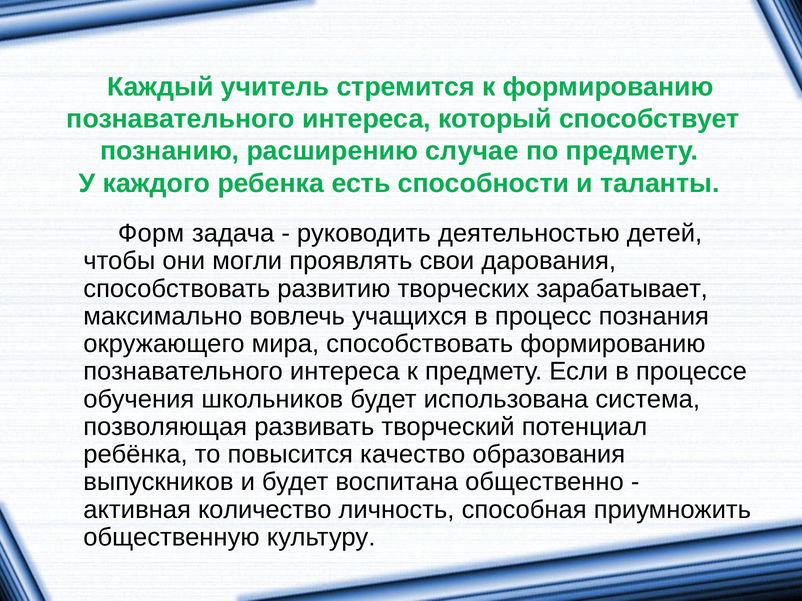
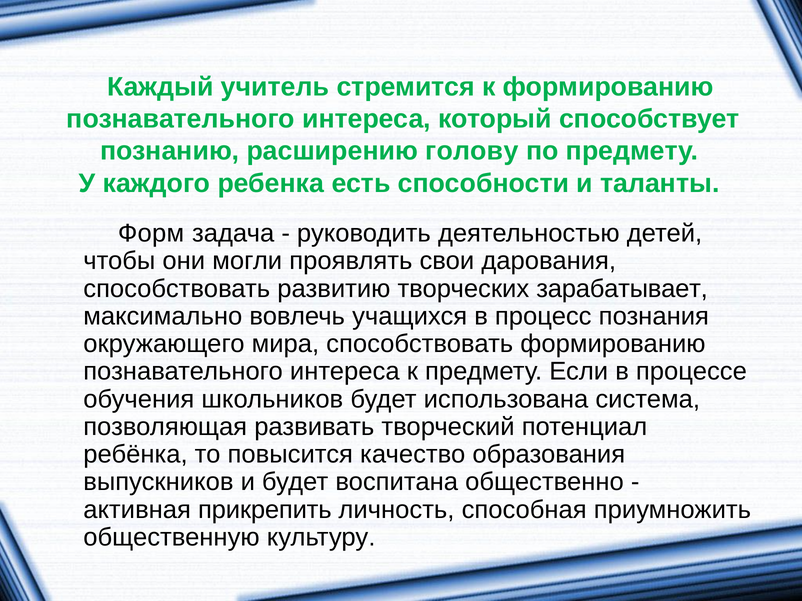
случае: случае -> голову (472, 151)
количество: количество -> прикрепить (265, 510)
